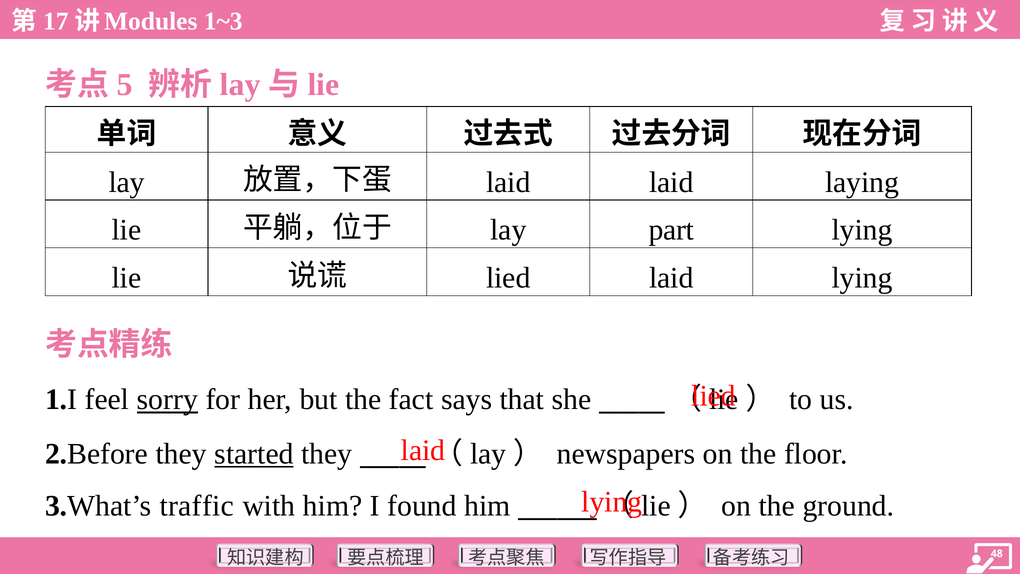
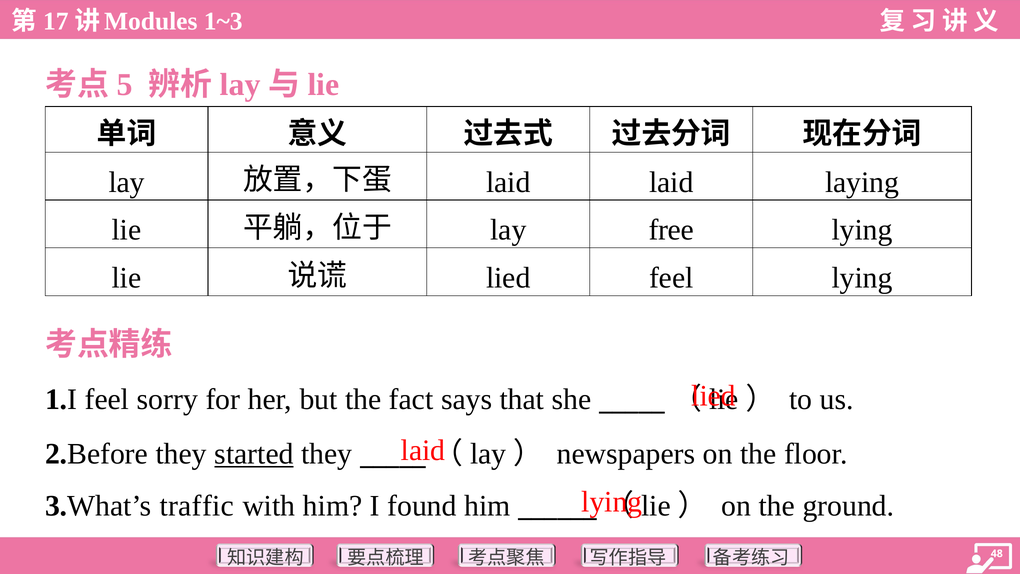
part: part -> free (671, 230)
laid: laid -> feel (671, 278)
sorry underline: present -> none (167, 399)
